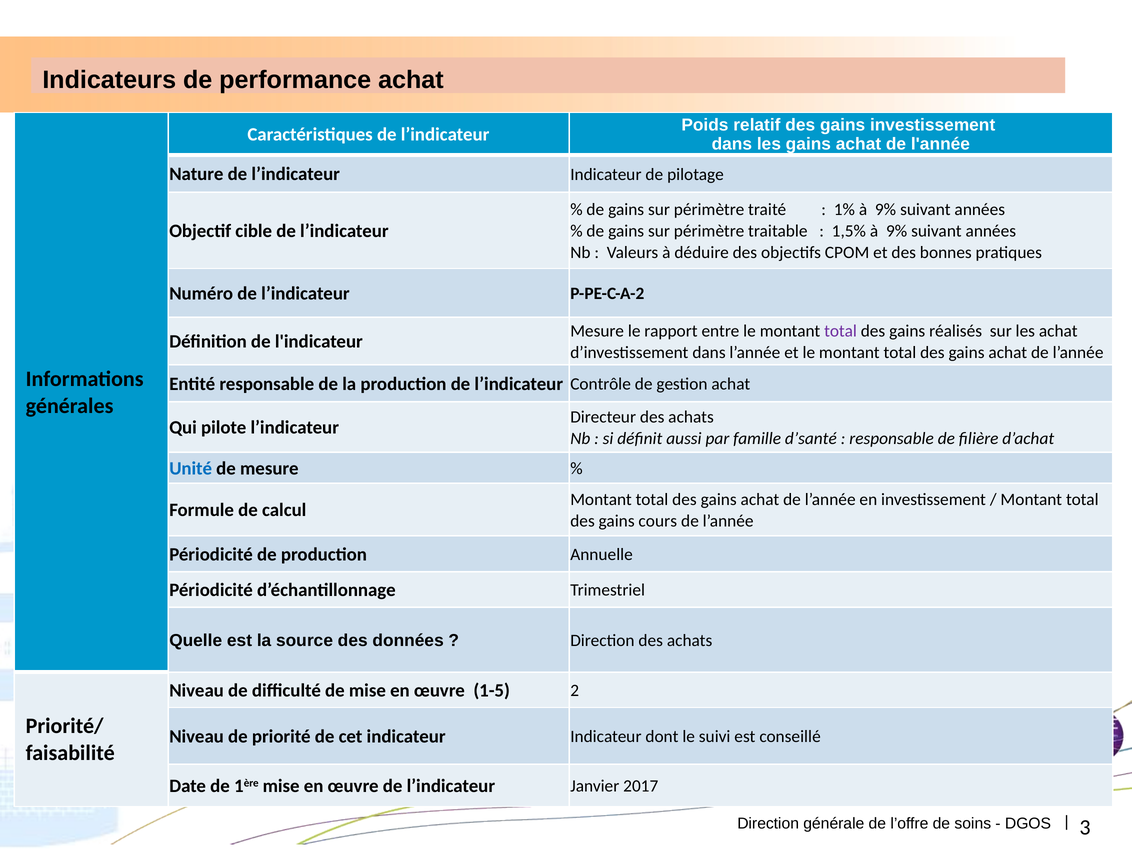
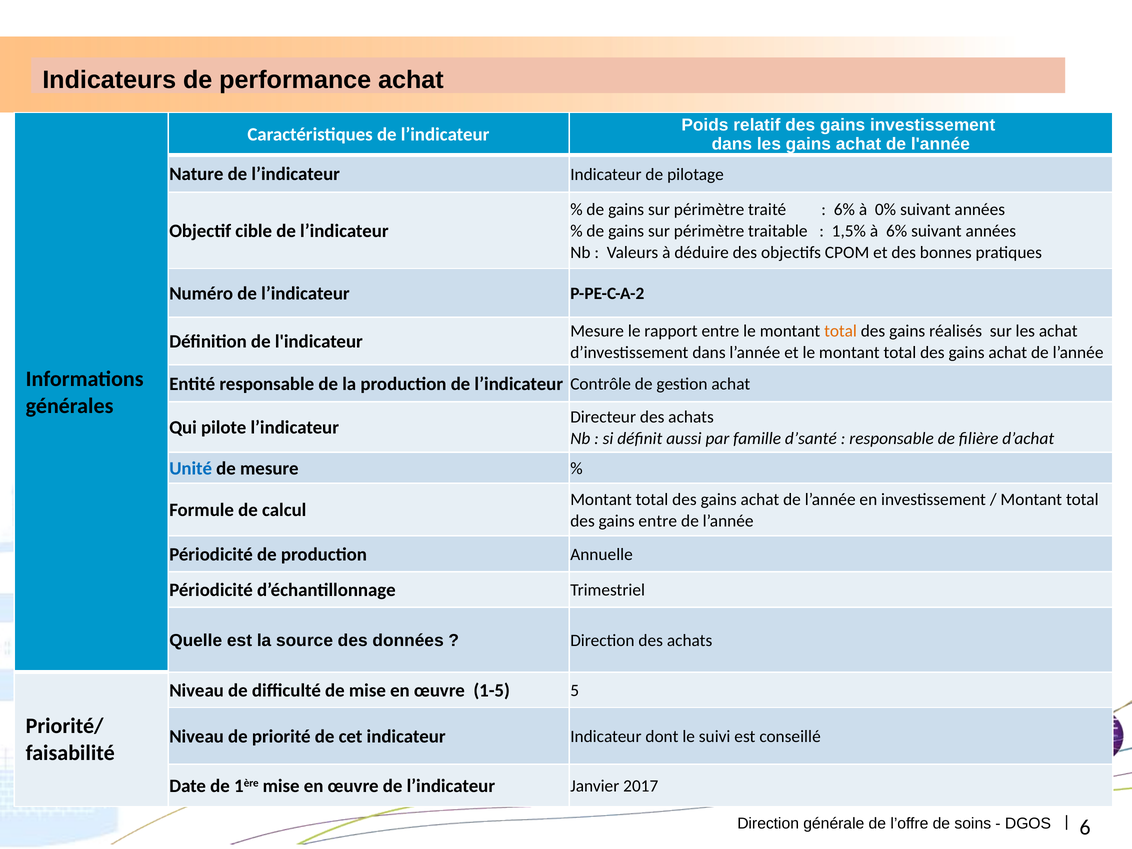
1%: 1% -> 6% (844, 210)
9%: 9% -> 0% (886, 210)
1,5% à 9%: 9% -> 6% (897, 231)
total colour: purple -> orange (841, 331)
gains cours: cours -> entre (658, 521)
2: 2 -> 5 (575, 691)
3: 3 -> 6 (1085, 828)
